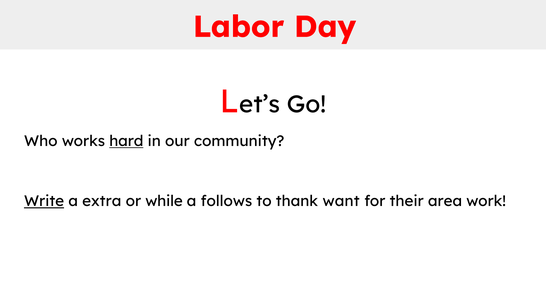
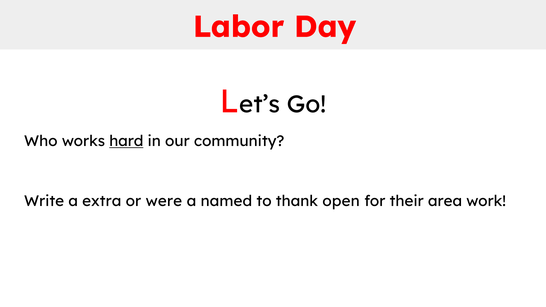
Write underline: present -> none (44, 201)
while: while -> were (164, 201)
follows: follows -> named (226, 201)
want: want -> open (341, 201)
